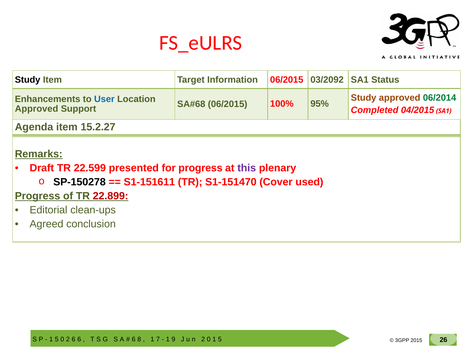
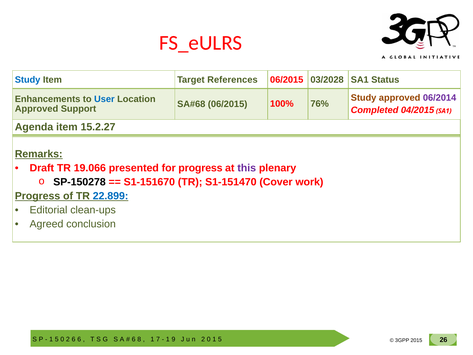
Study colour: black -> blue (28, 80)
Information: Information -> References (232, 80)
03/2092: 03/2092 -> 03/2028 (327, 80)
06/2014 colour: green -> purple (440, 98)
95%: 95% -> 76% (320, 104)
22.599: 22.599 -> 19.066 (90, 168)
S1-151611: S1-151611 -> S1-151670 (149, 182)
used: used -> work (309, 182)
22.899 colour: red -> blue (111, 196)
